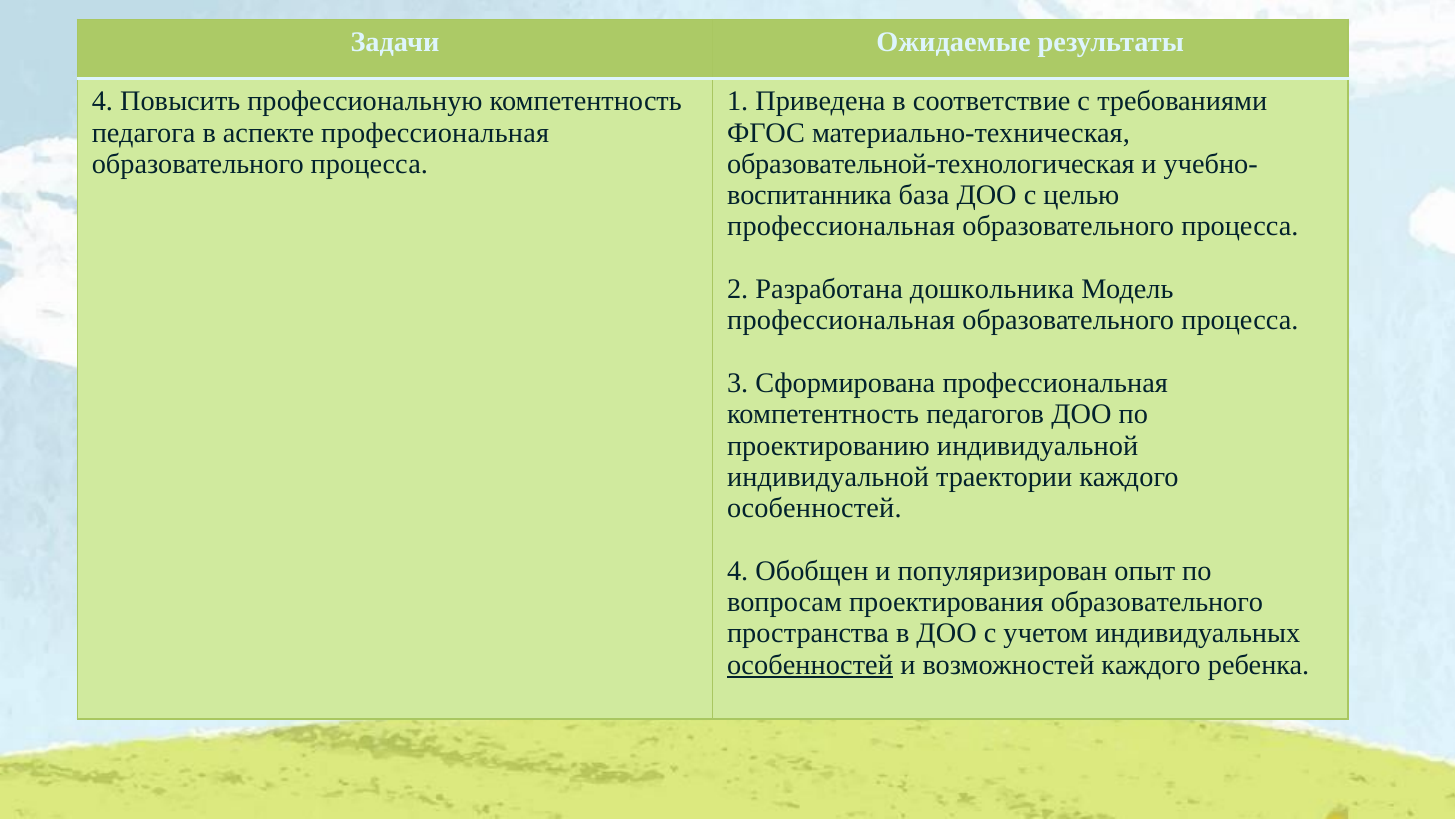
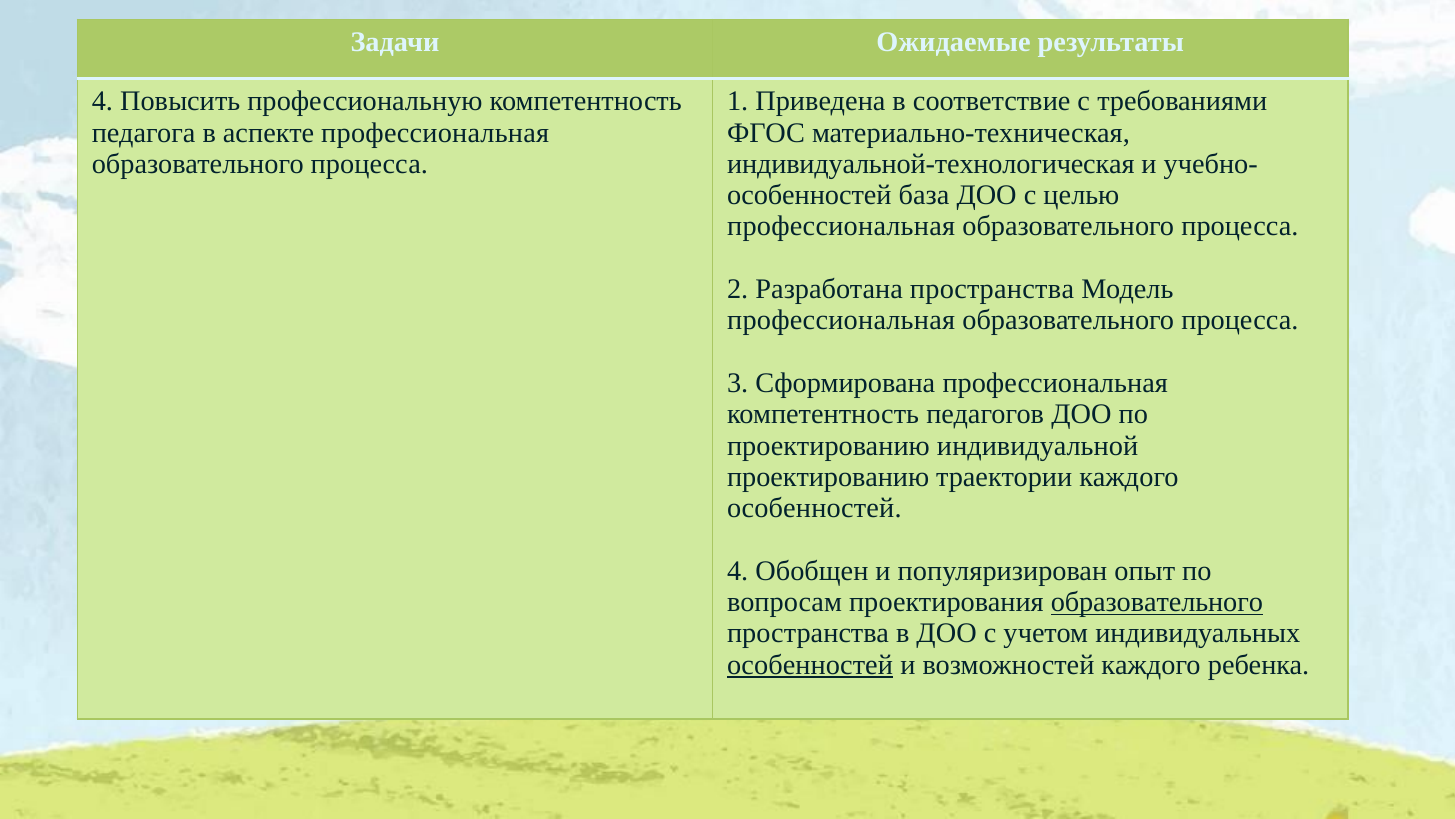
образовательной-технологическая: образовательной-технологическая -> индивидуальной-технологическая (931, 164)
воспитанника: воспитанника -> особенностей (809, 195)
Разработана дошкольника: дошкольника -> пространства (992, 289)
индивидуальной: индивидуальной -> проектированию (828, 477)
образовательного underline: none -> present (1157, 602)
